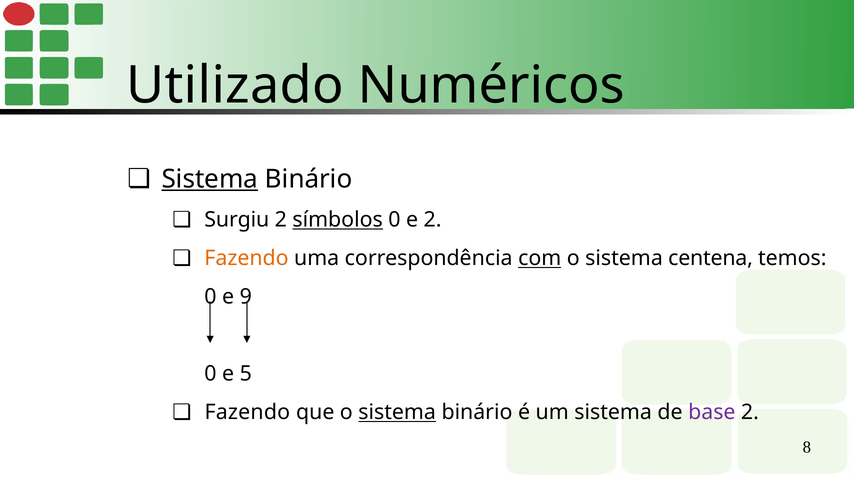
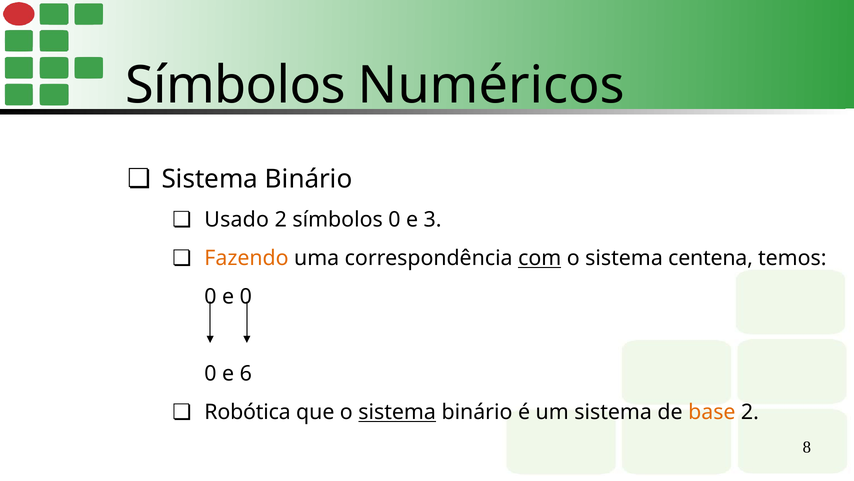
Utilizado: Utilizado -> Símbolos (236, 85)
Sistema underline: present -> none (210, 179)
Surgiu: Surgiu -> Usado (237, 220)
símbolos underline: present -> none (338, 220)
e 2: 2 -> 3 (433, 220)
e 9: 9 -> 0 (246, 296)
5: 5 -> 6 (246, 373)
Fazendo: Fazendo -> Robótica (248, 412)
base colour: purple -> orange (712, 412)
